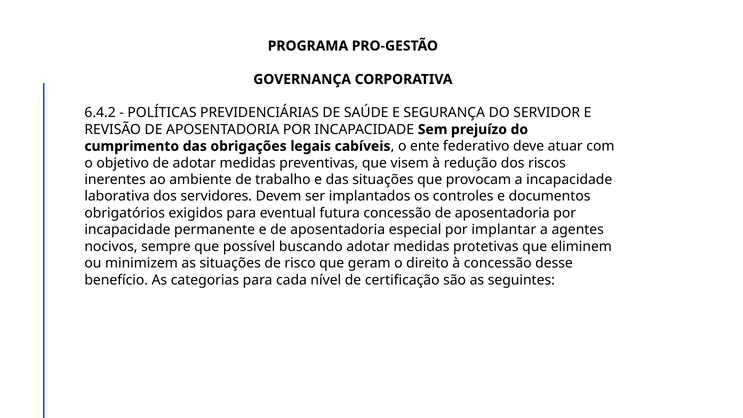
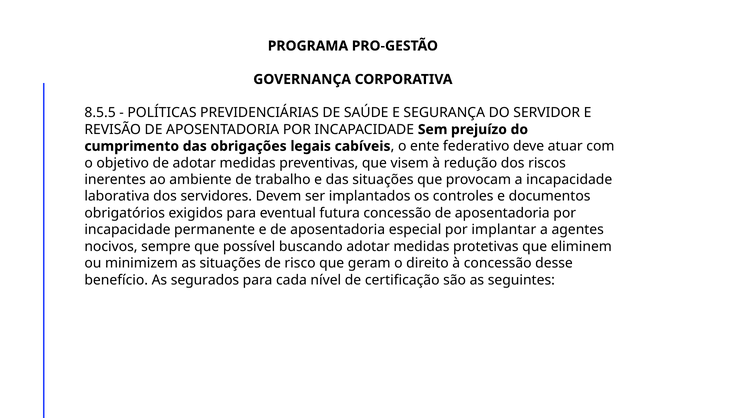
6.4.2: 6.4.2 -> 8.5.5 (100, 113)
categorias: categorias -> segurados (205, 280)
